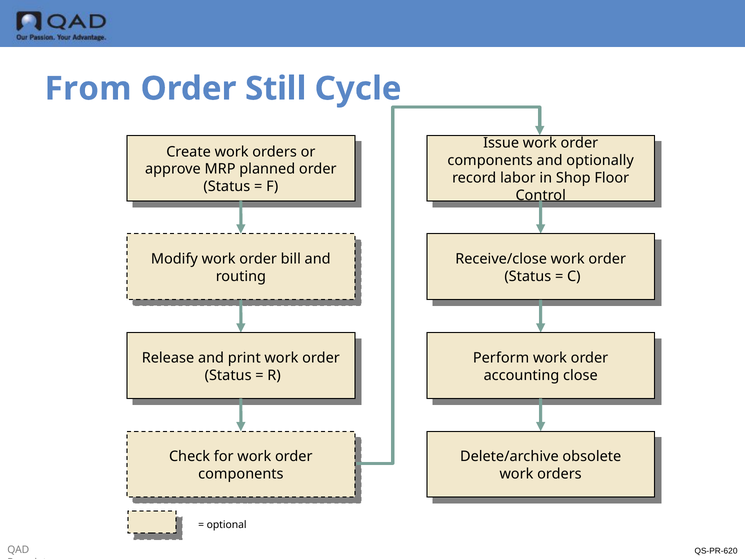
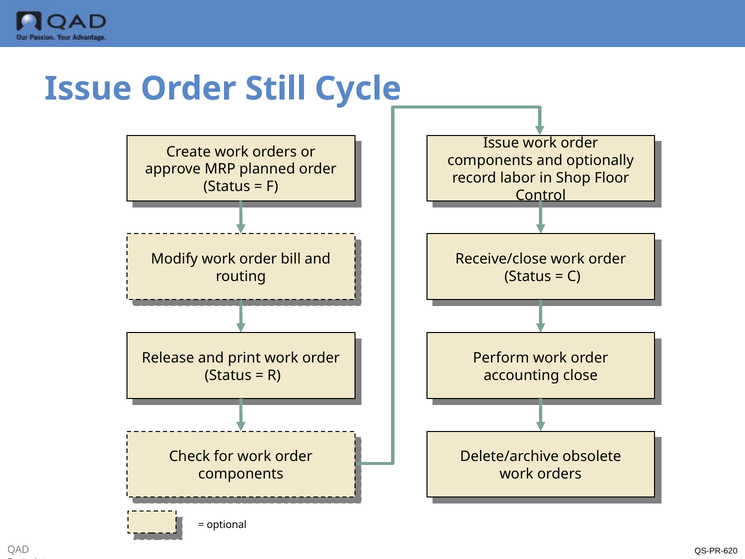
From: From -> Issue (88, 89)
